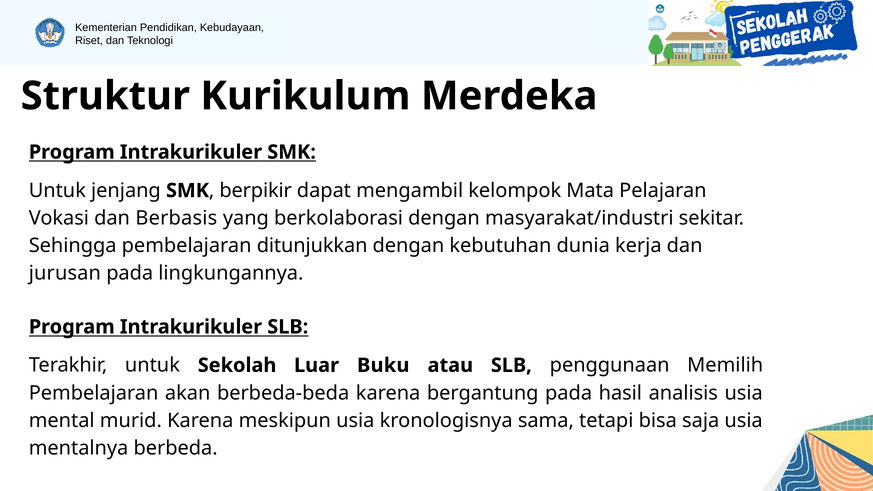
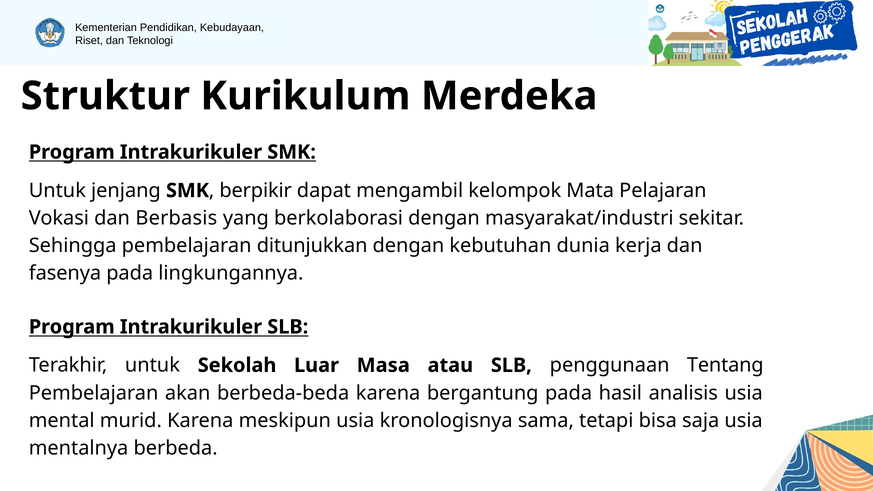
jurusan: jurusan -> fasenya (65, 273)
Buku: Buku -> Masa (383, 365)
Memilih: Memilih -> Tentang (725, 365)
